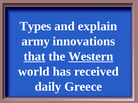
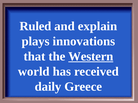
Types: Types -> Ruled (35, 26)
army: army -> plays (36, 41)
that underline: present -> none (34, 57)
